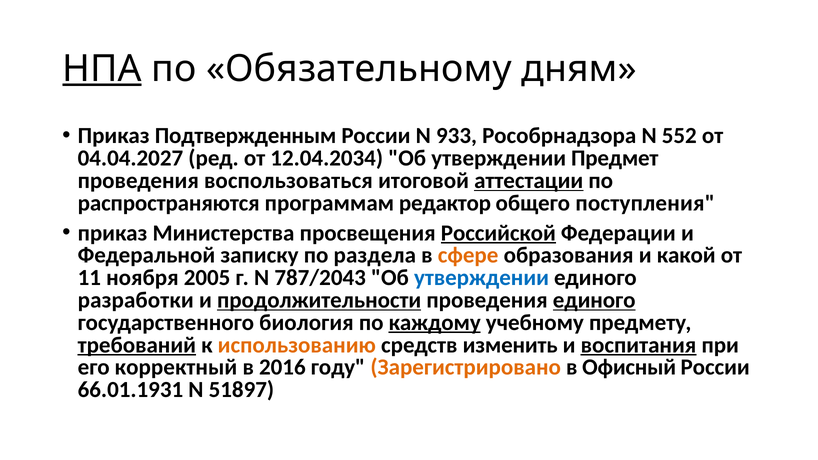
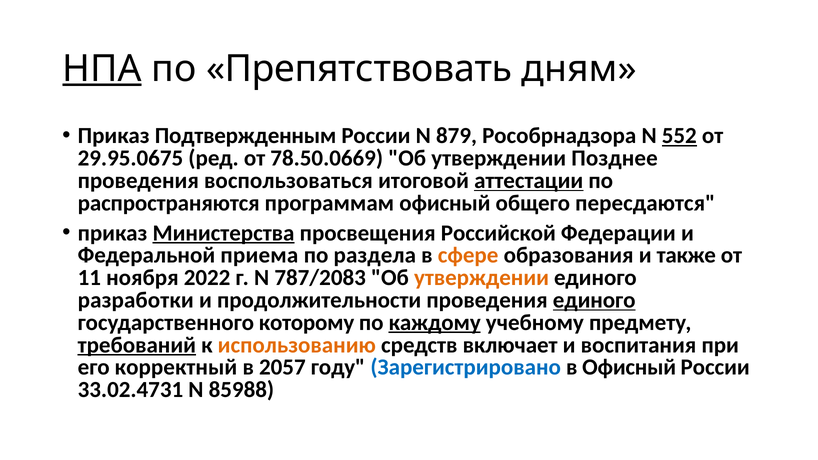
Обязательному: Обязательному -> Препятствовать (359, 69)
933: 933 -> 879 (457, 136)
552 underline: none -> present (679, 136)
04.04.2027: 04.04.2027 -> 29.95.0675 (130, 158)
12.04.2034: 12.04.2034 -> 78.50.0669 (327, 158)
Предмет: Предмет -> Позднее (615, 158)
программам редактор: редактор -> офисный (445, 203)
поступления: поступления -> пересдаются (645, 203)
Министерства underline: none -> present (223, 233)
Российской underline: present -> none (498, 233)
записку: записку -> приема (259, 255)
какой: какой -> также (686, 255)
2005: 2005 -> 2022 (207, 278)
787/2043: 787/2043 -> 787/2083 (320, 278)
утверждении colour: blue -> orange (482, 278)
продолжительности underline: present -> none (319, 300)
биология: биология -> которому (307, 323)
изменить: изменить -> включает (510, 345)
воспитания underline: present -> none (639, 345)
2016: 2016 -> 2057 (282, 367)
Зарегистрировано colour: orange -> blue (466, 367)
66.01.1931: 66.01.1931 -> 33.02.4731 (130, 390)
51897: 51897 -> 85988 (241, 390)
